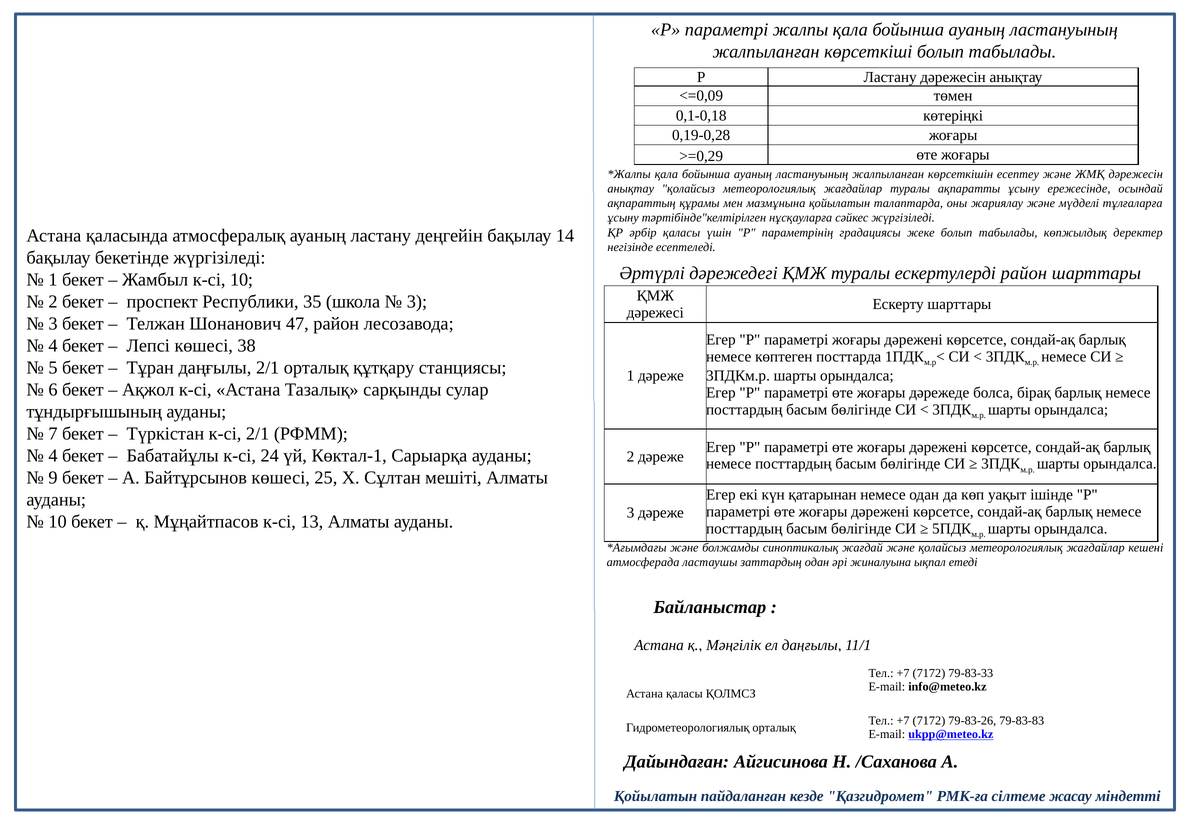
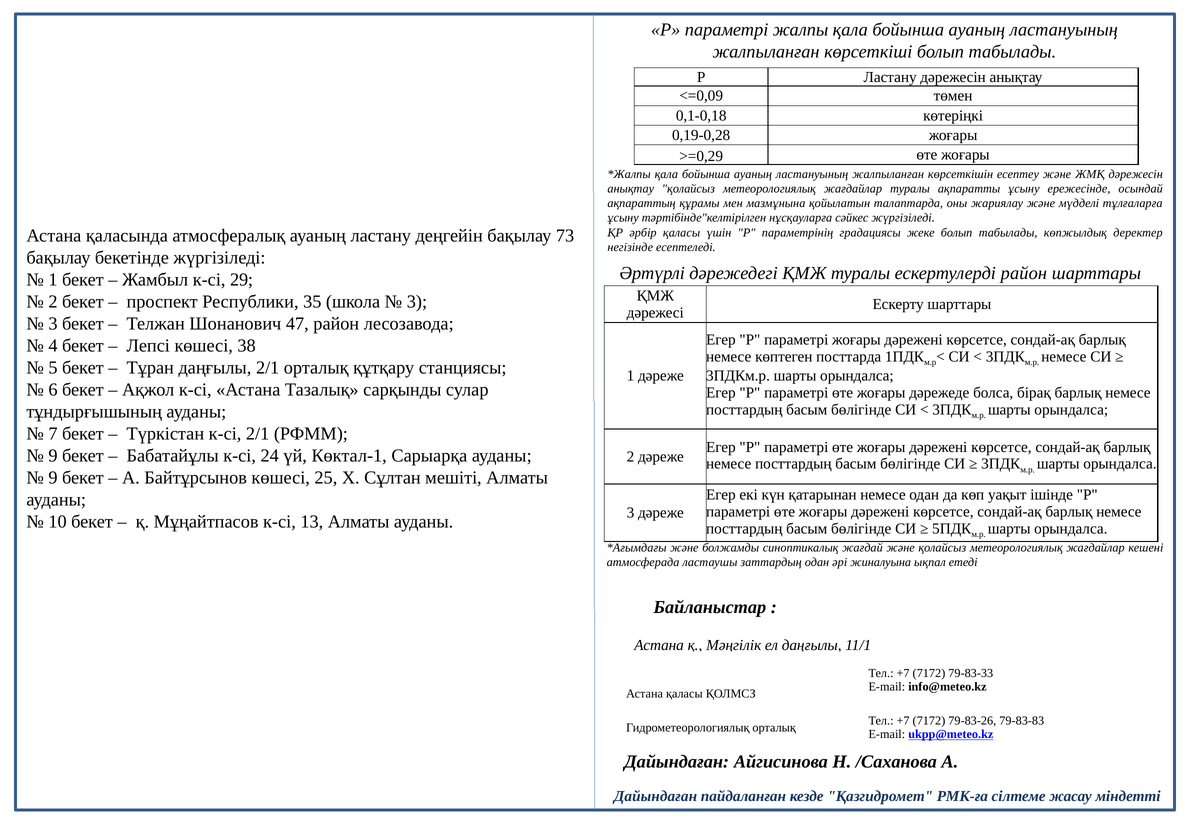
14: 14 -> 73 (565, 236)
к-сі 10: 10 -> 29 (242, 280)
4: 4 -> 9 (53, 456)
Қойылатын: Қойылатын -> Дайындаған (656, 796)
